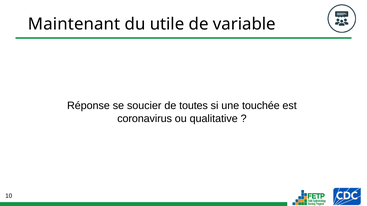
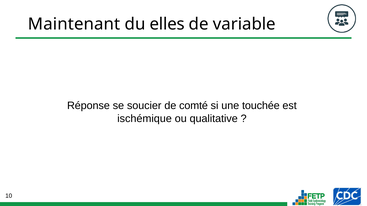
utile: utile -> elles (167, 24)
toutes: toutes -> comté (194, 106)
coronavirus: coronavirus -> ischémique (145, 119)
